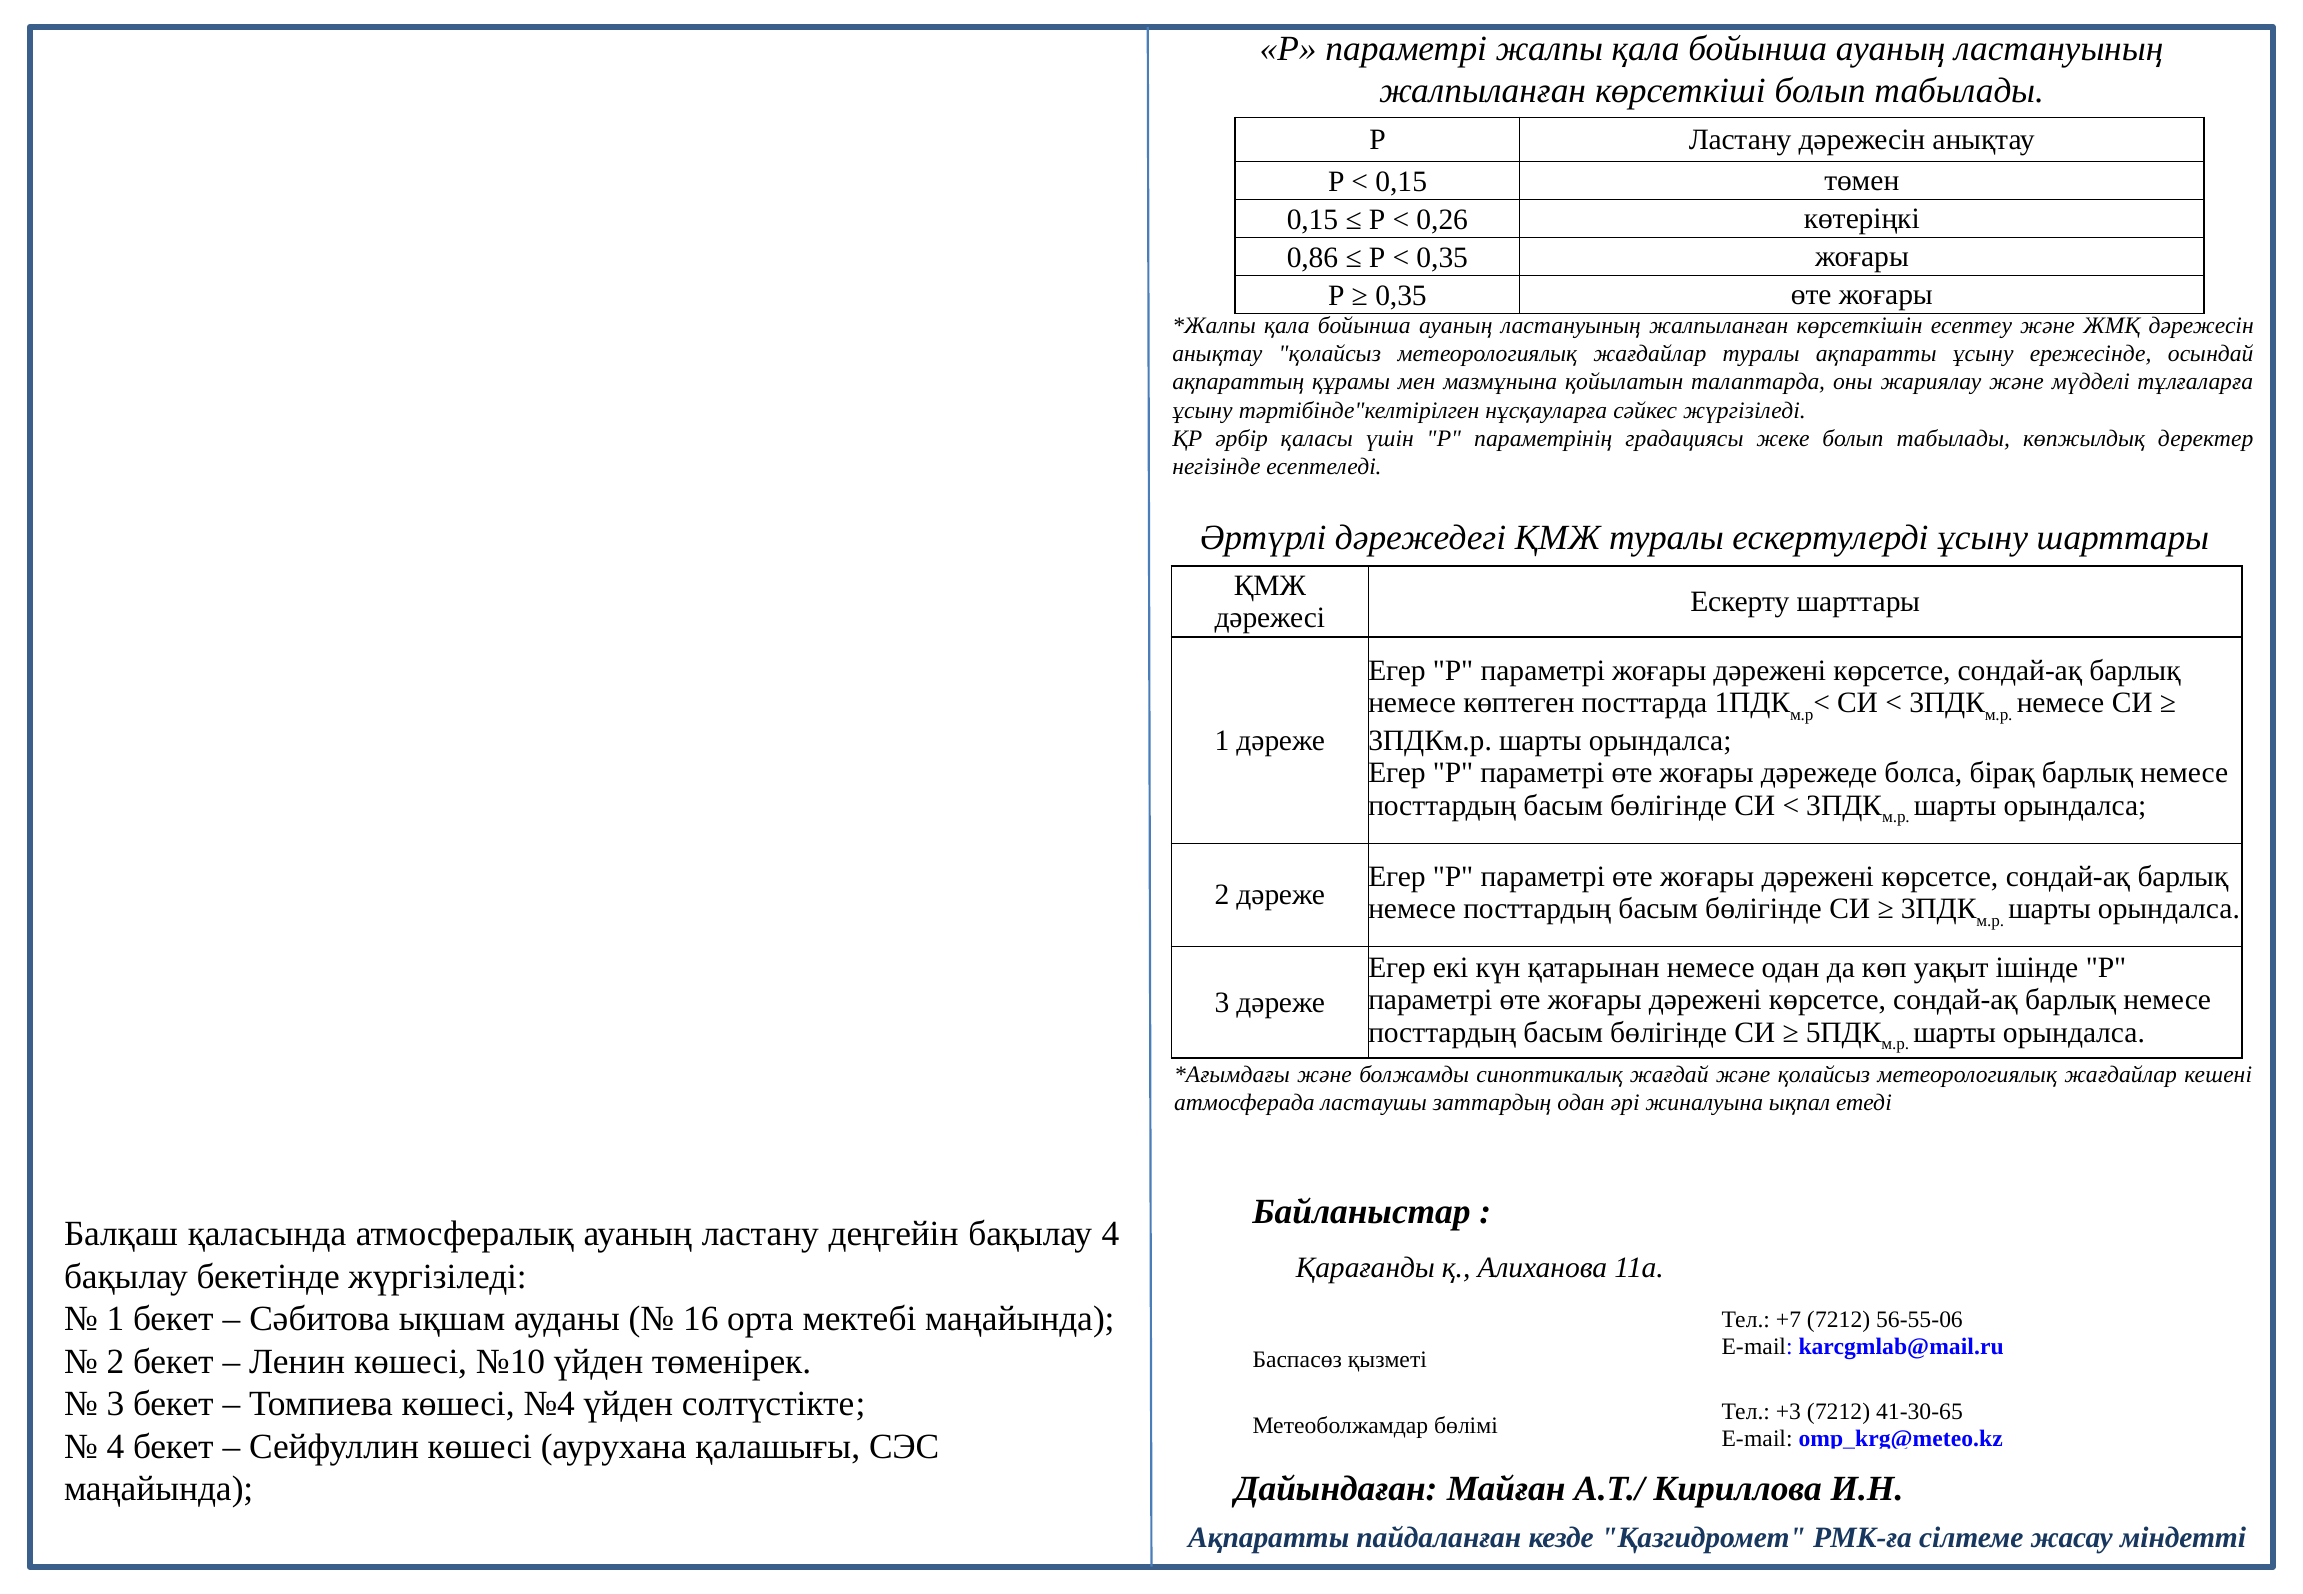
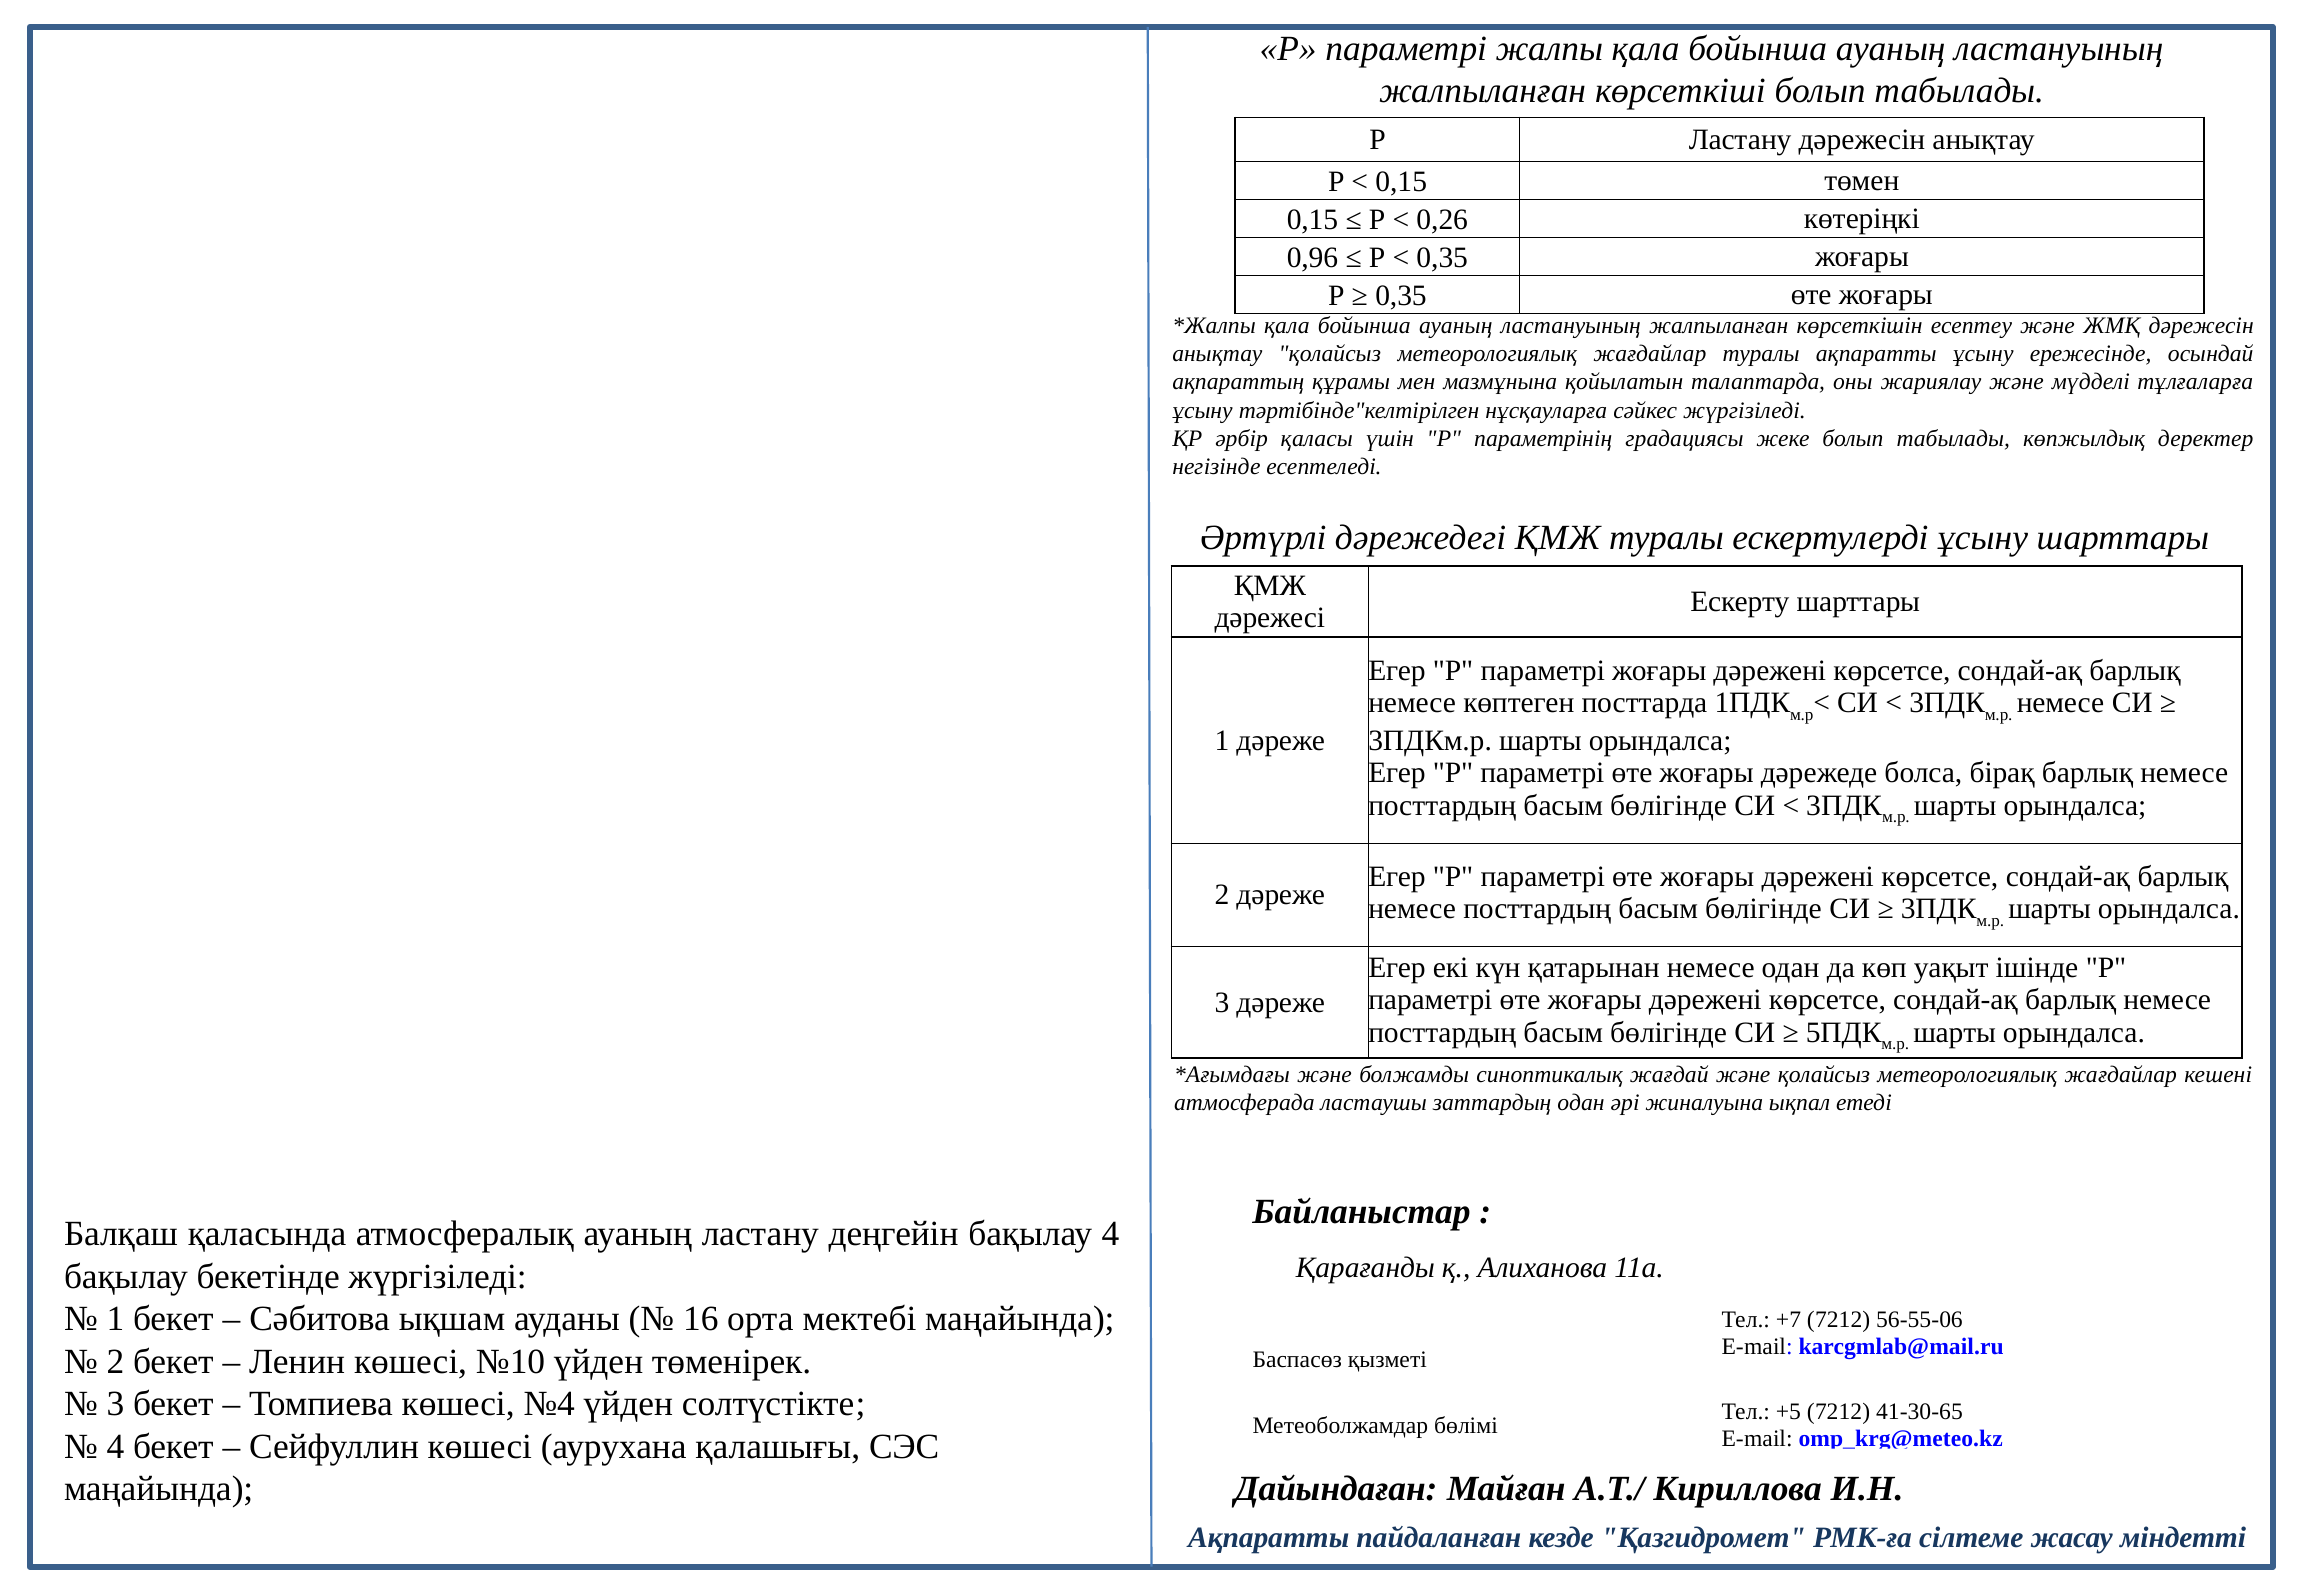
0,86: 0,86 -> 0,96 (1312, 258)
+3: +3 -> +5 (1788, 1412)
